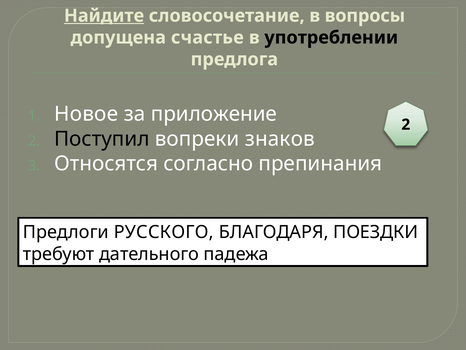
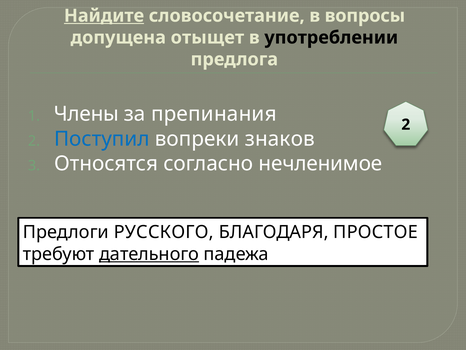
счастье: счастье -> отыщет (207, 37)
Новое: Новое -> Члены (86, 114)
приложение: приложение -> препинания (214, 114)
Поступил colour: black -> blue (102, 139)
препинания: препинания -> нечленимое (320, 164)
ПОЕЗДКИ: ПОЕЗДКИ -> ПРОСТОЕ (376, 232)
дательного underline: none -> present (149, 254)
